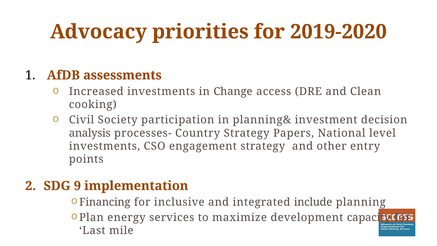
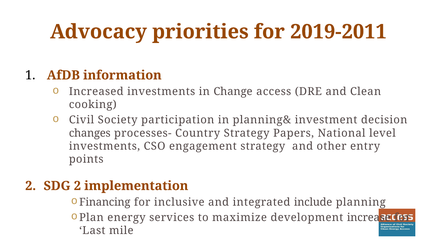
2019-2020: 2019-2020 -> 2019-2011 (338, 32)
assessments: assessments -> information (122, 75)
analysis: analysis -> changes (90, 133)
SDG 9: 9 -> 2 (77, 186)
capacity: capacity -> increase (369, 217)
